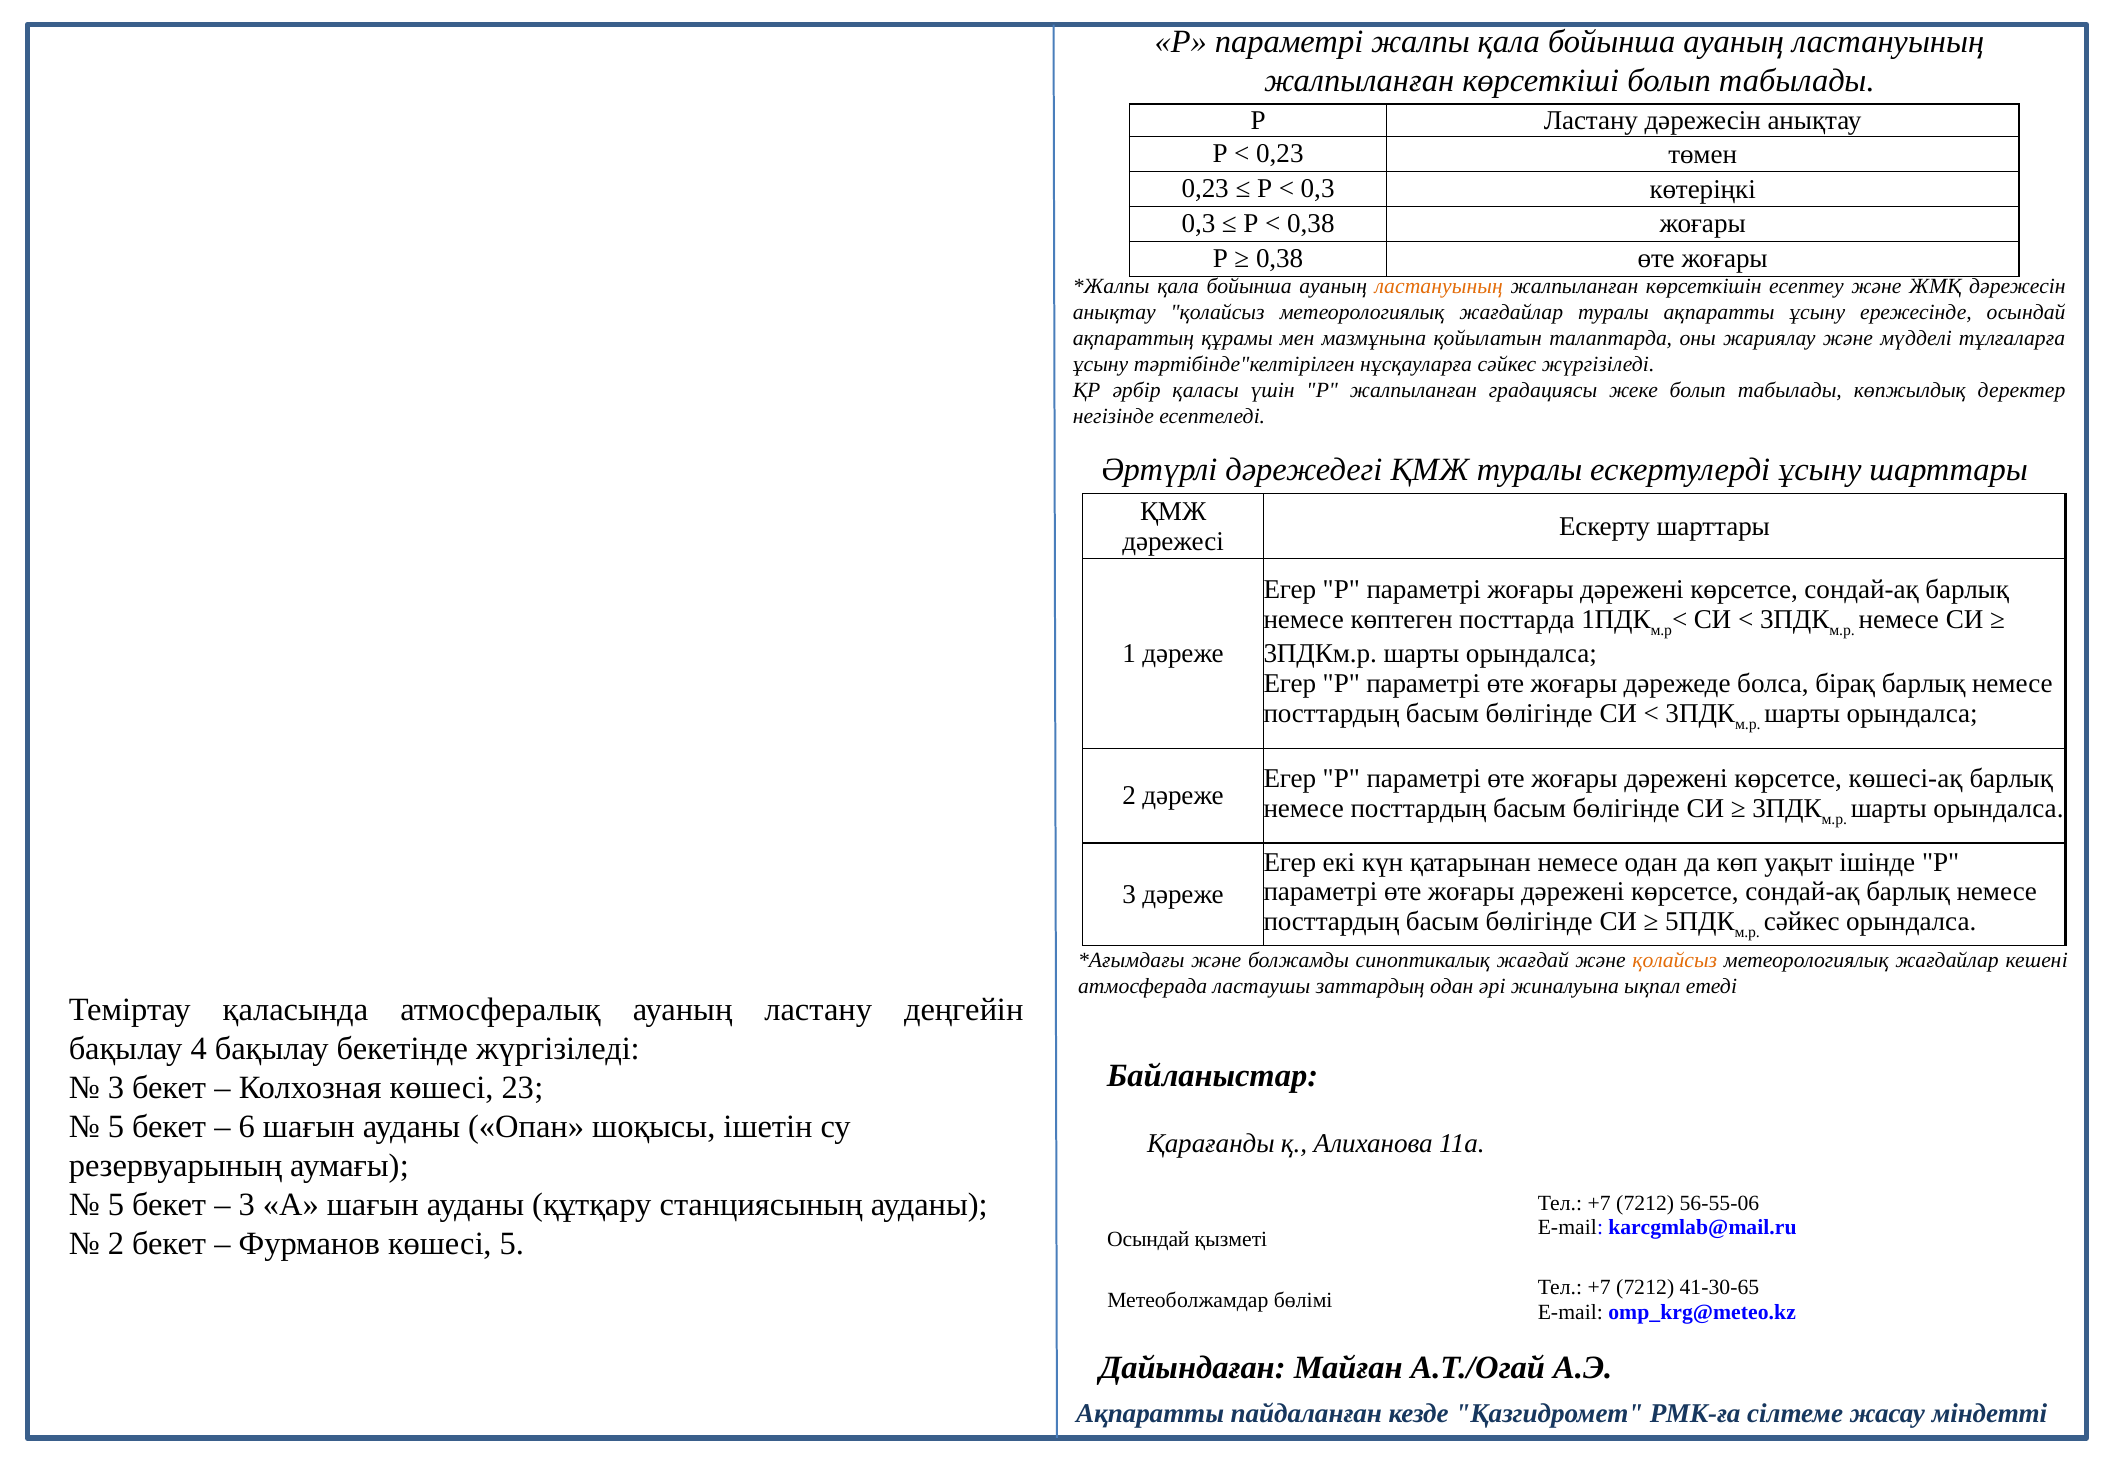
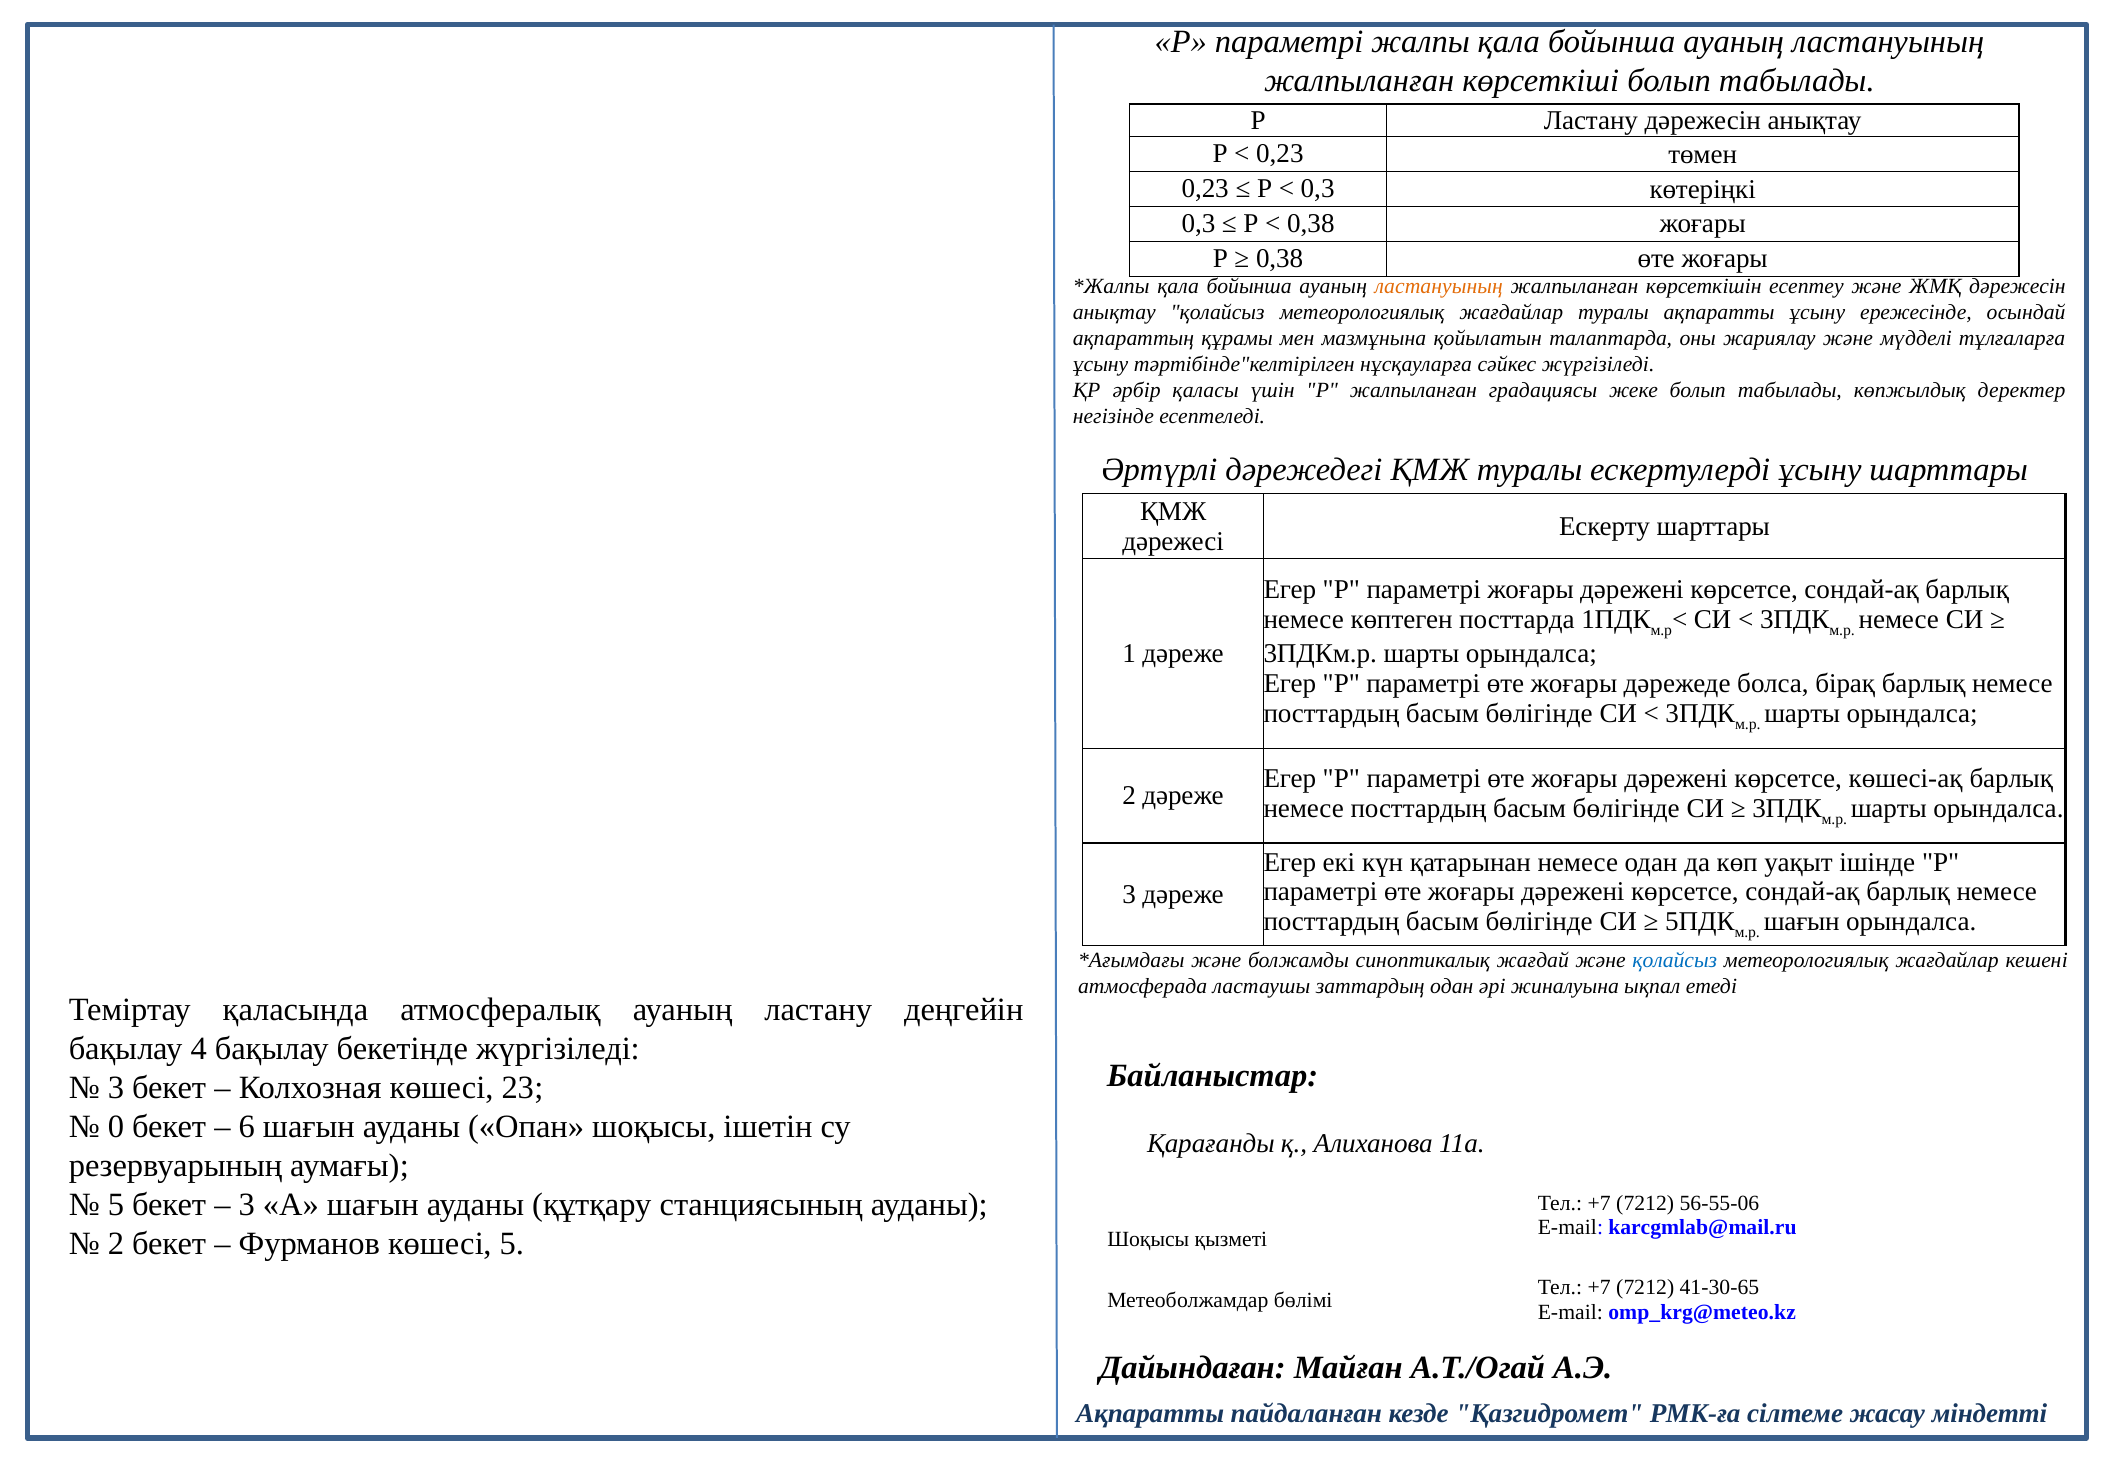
сәйкес: сәйкес -> шағын (1802, 922)
қолайсыз colour: orange -> blue (1675, 961)
5: 5 -> 0 (116, 1127)
Осындай: Осындай -> Шоқысы (1148, 1240)
